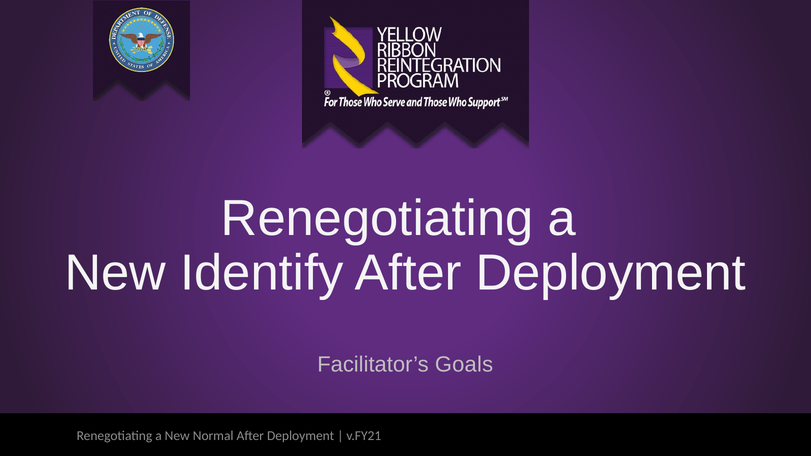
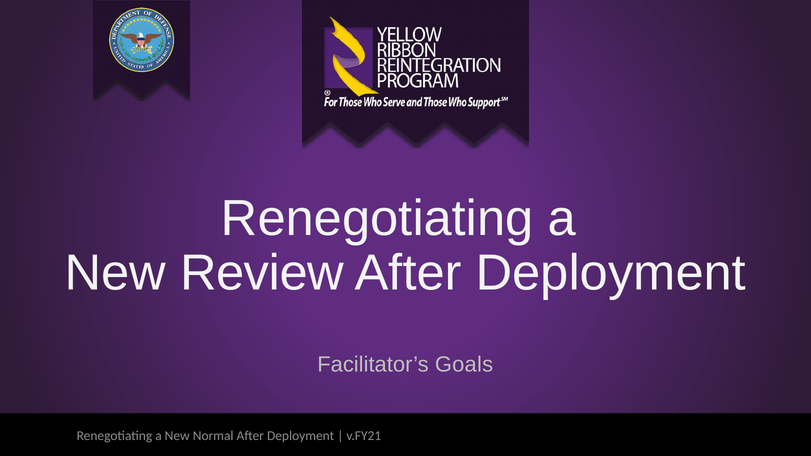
Identify: Identify -> Review (262, 273)
